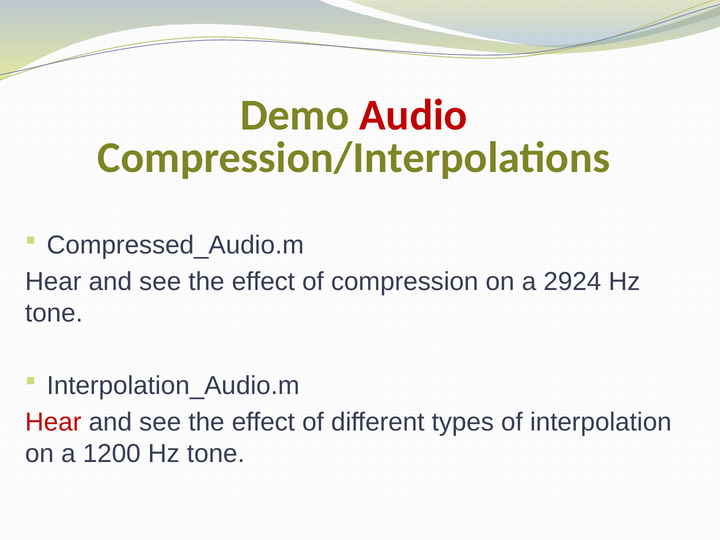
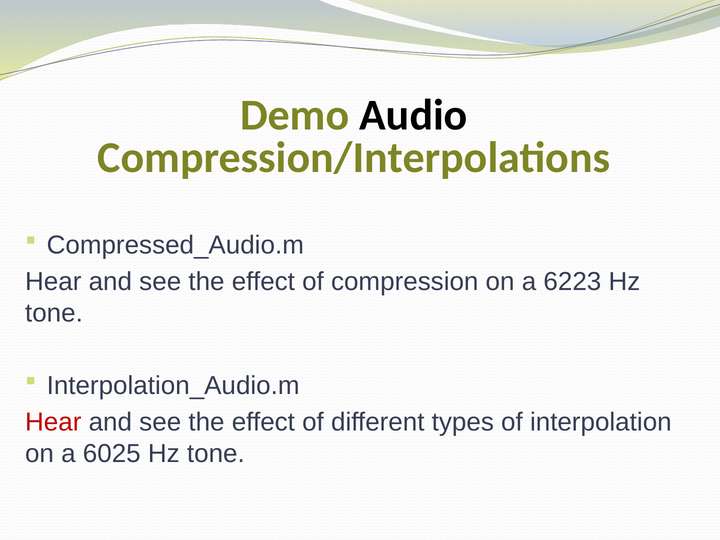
Audio colour: red -> black (413, 115)
2924: 2924 -> 6223 (572, 282)
1200: 1200 -> 6025 (112, 454)
